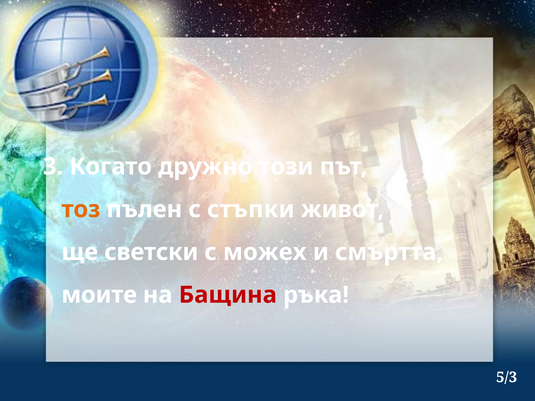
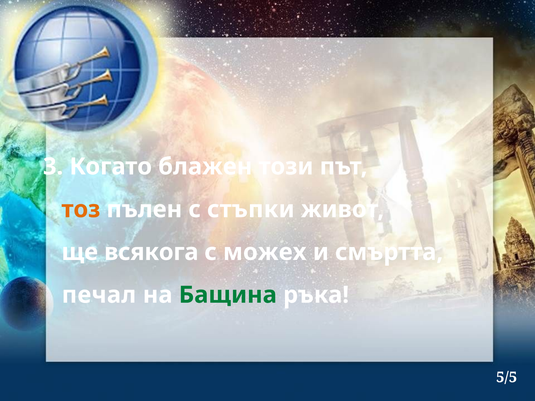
дружно: дружно -> блажен (205, 167)
светски: светски -> всякога (151, 252)
моите: моите -> печал (99, 295)
Бащина colour: red -> green (228, 295)
5/3: 5/3 -> 5/5 (507, 378)
